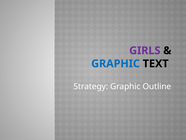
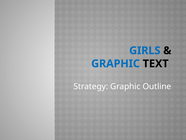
GIRLS colour: purple -> blue (145, 50)
